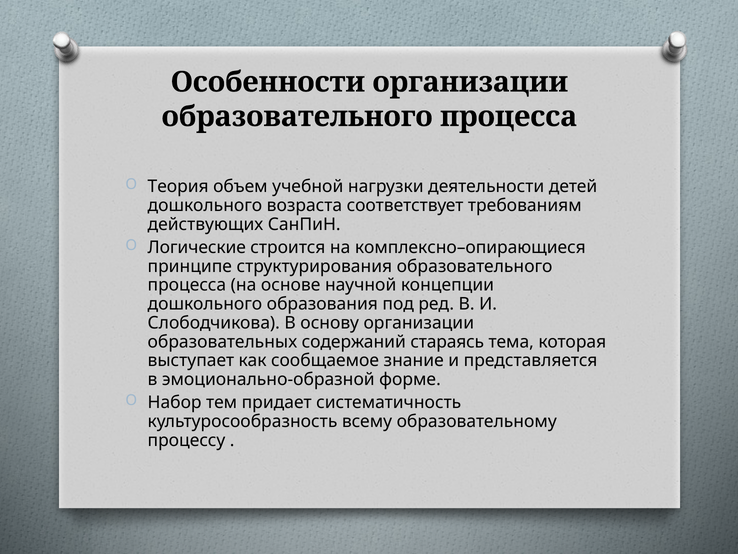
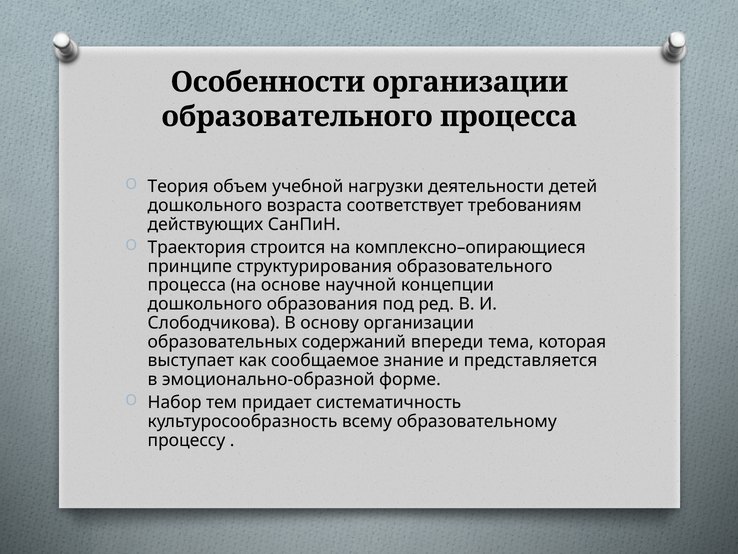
Логические: Логические -> Траектория (197, 247)
стараясь: стараясь -> впереди (447, 341)
